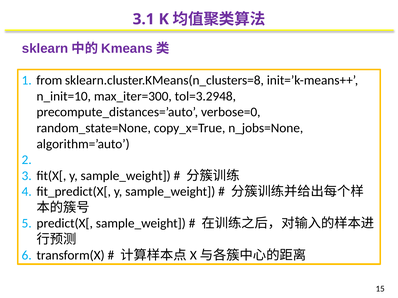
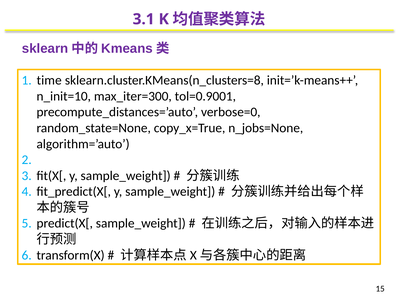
from: from -> time (49, 80)
tol=3.2948: tol=3.2948 -> tol=0.9001 (205, 96)
